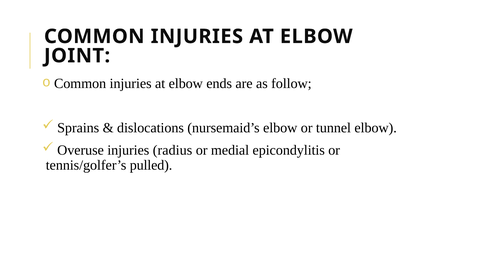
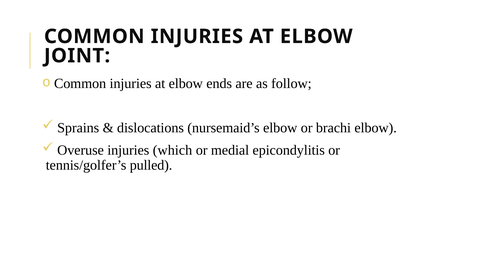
tunnel: tunnel -> brachi (333, 128)
radius: radius -> which (173, 150)
